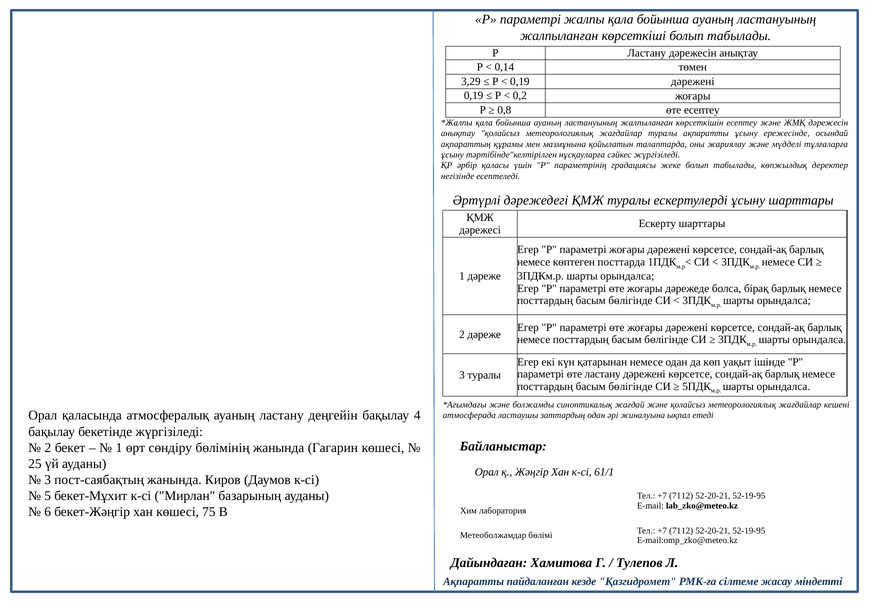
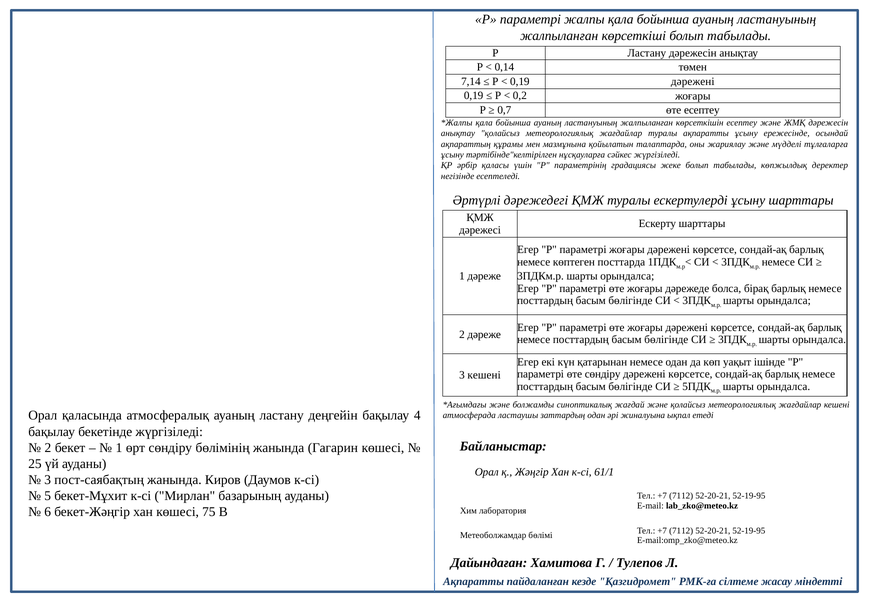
3,29: 3,29 -> 7,14 (471, 81)
0,8: 0,8 -> 0,7 (504, 110)
өте ластану: ластану -> сөндіру (603, 374)
3 туралы: туралы -> кешені (484, 375)
